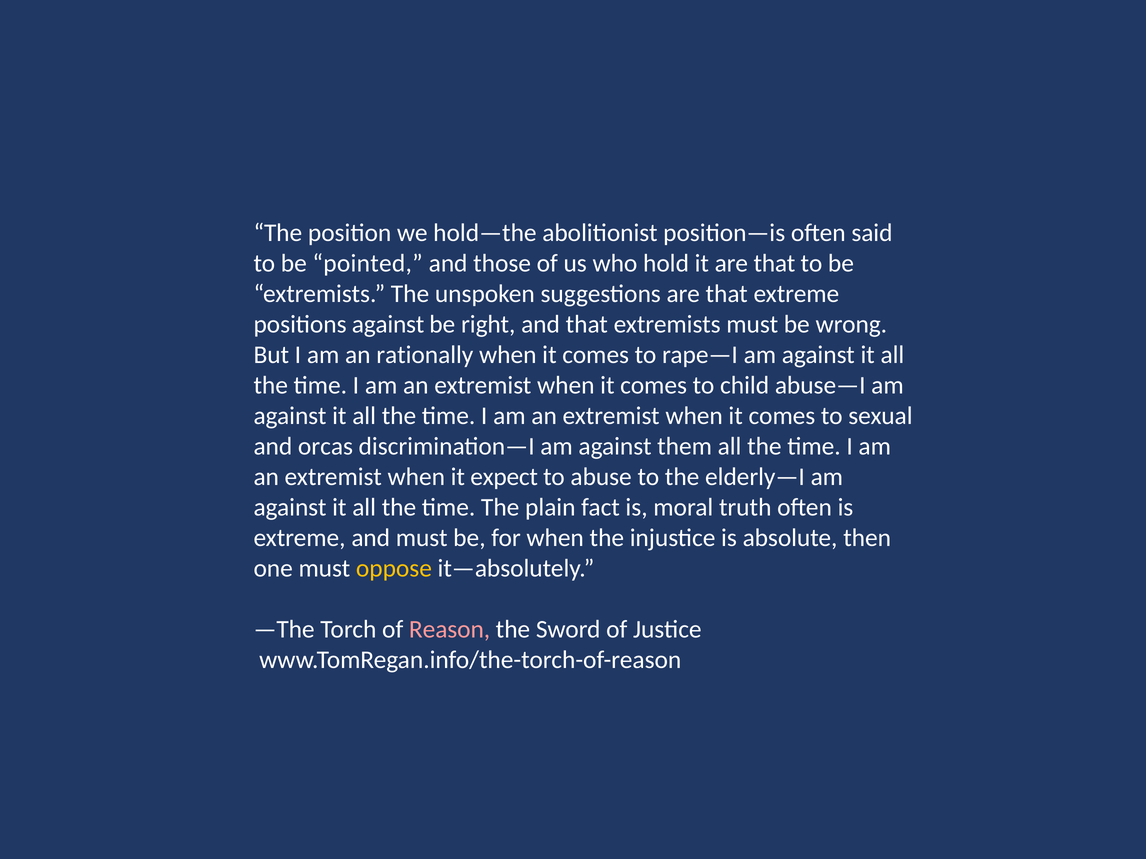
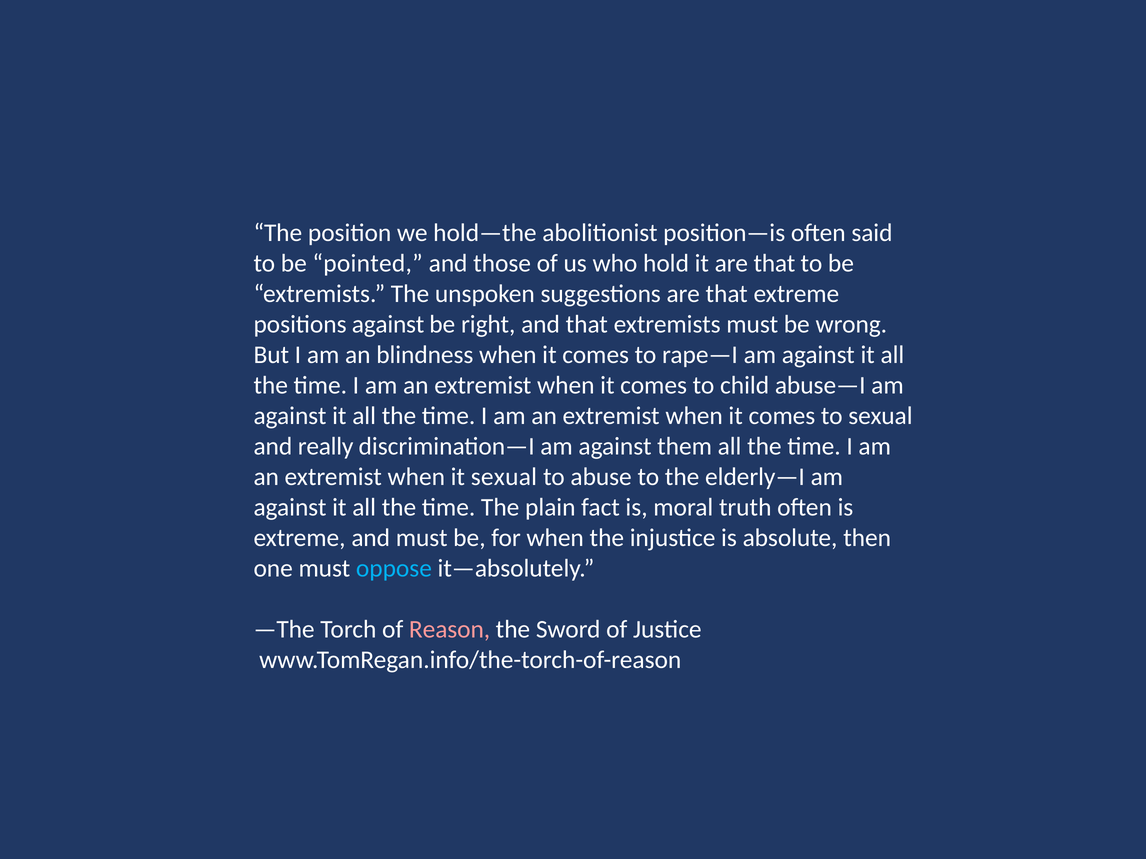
rationally: rationally -> blindness (425, 355)
orcas: orcas -> really (326, 447)
it expect: expect -> sexual (504, 477)
oppose colour: yellow -> light blue (394, 569)
